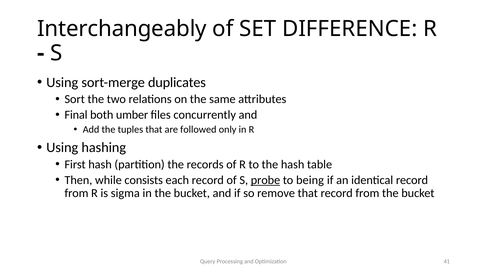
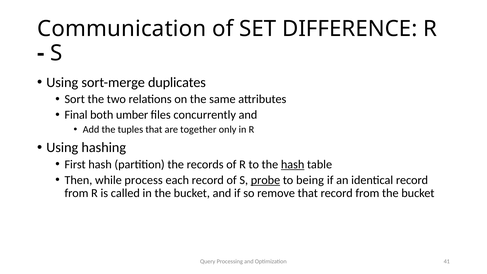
Interchangeably: Interchangeably -> Communication (122, 29)
followed: followed -> together (198, 129)
hash underline: none -> present (293, 164)
consists: consists -> process (144, 180)
sigma: sigma -> called (125, 193)
